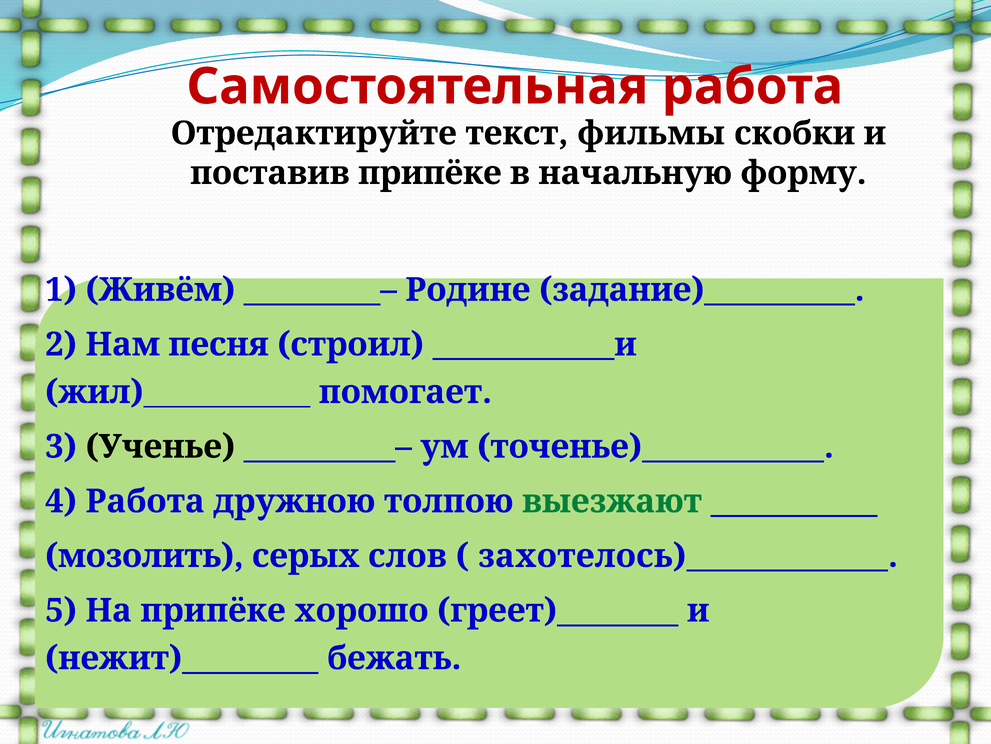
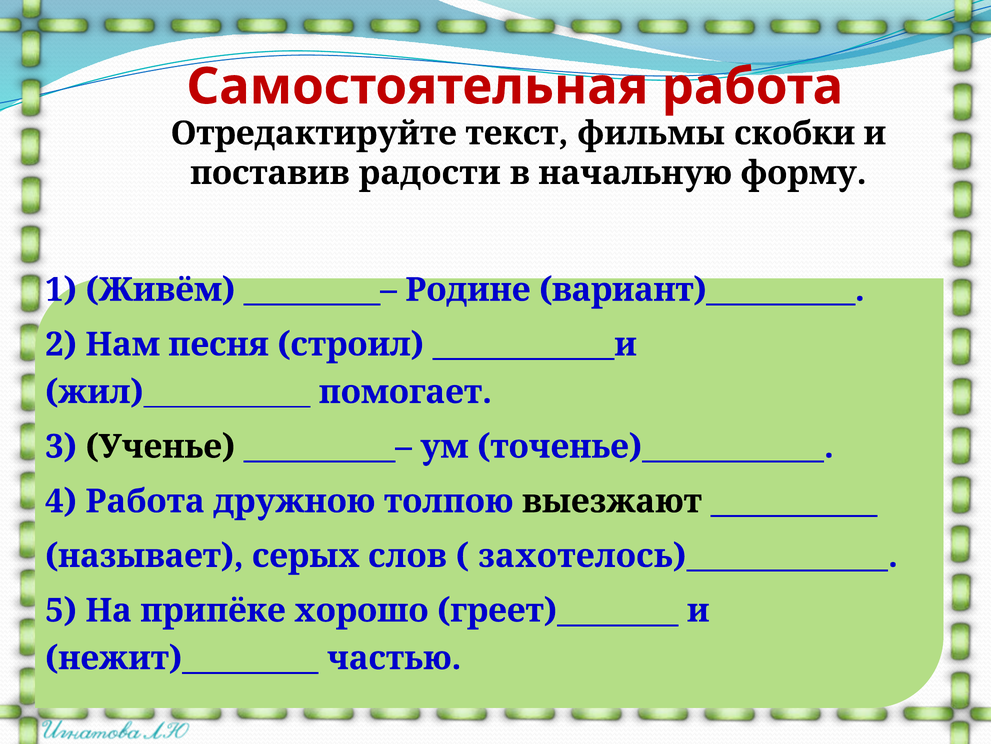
поставив припёке: припёке -> радости (430, 173)
задание)__________: задание)__________ -> вариант)__________ (702, 290)
выезжают colour: green -> black (612, 501)
мозолить: мозолить -> называет (144, 555)
бежать: бежать -> частью (394, 658)
